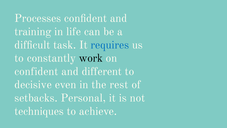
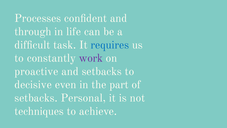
training: training -> through (33, 31)
work colour: black -> purple (91, 58)
confident: confident -> proactive (36, 71)
and different: different -> setbacks (102, 71)
rest: rest -> part (119, 84)
